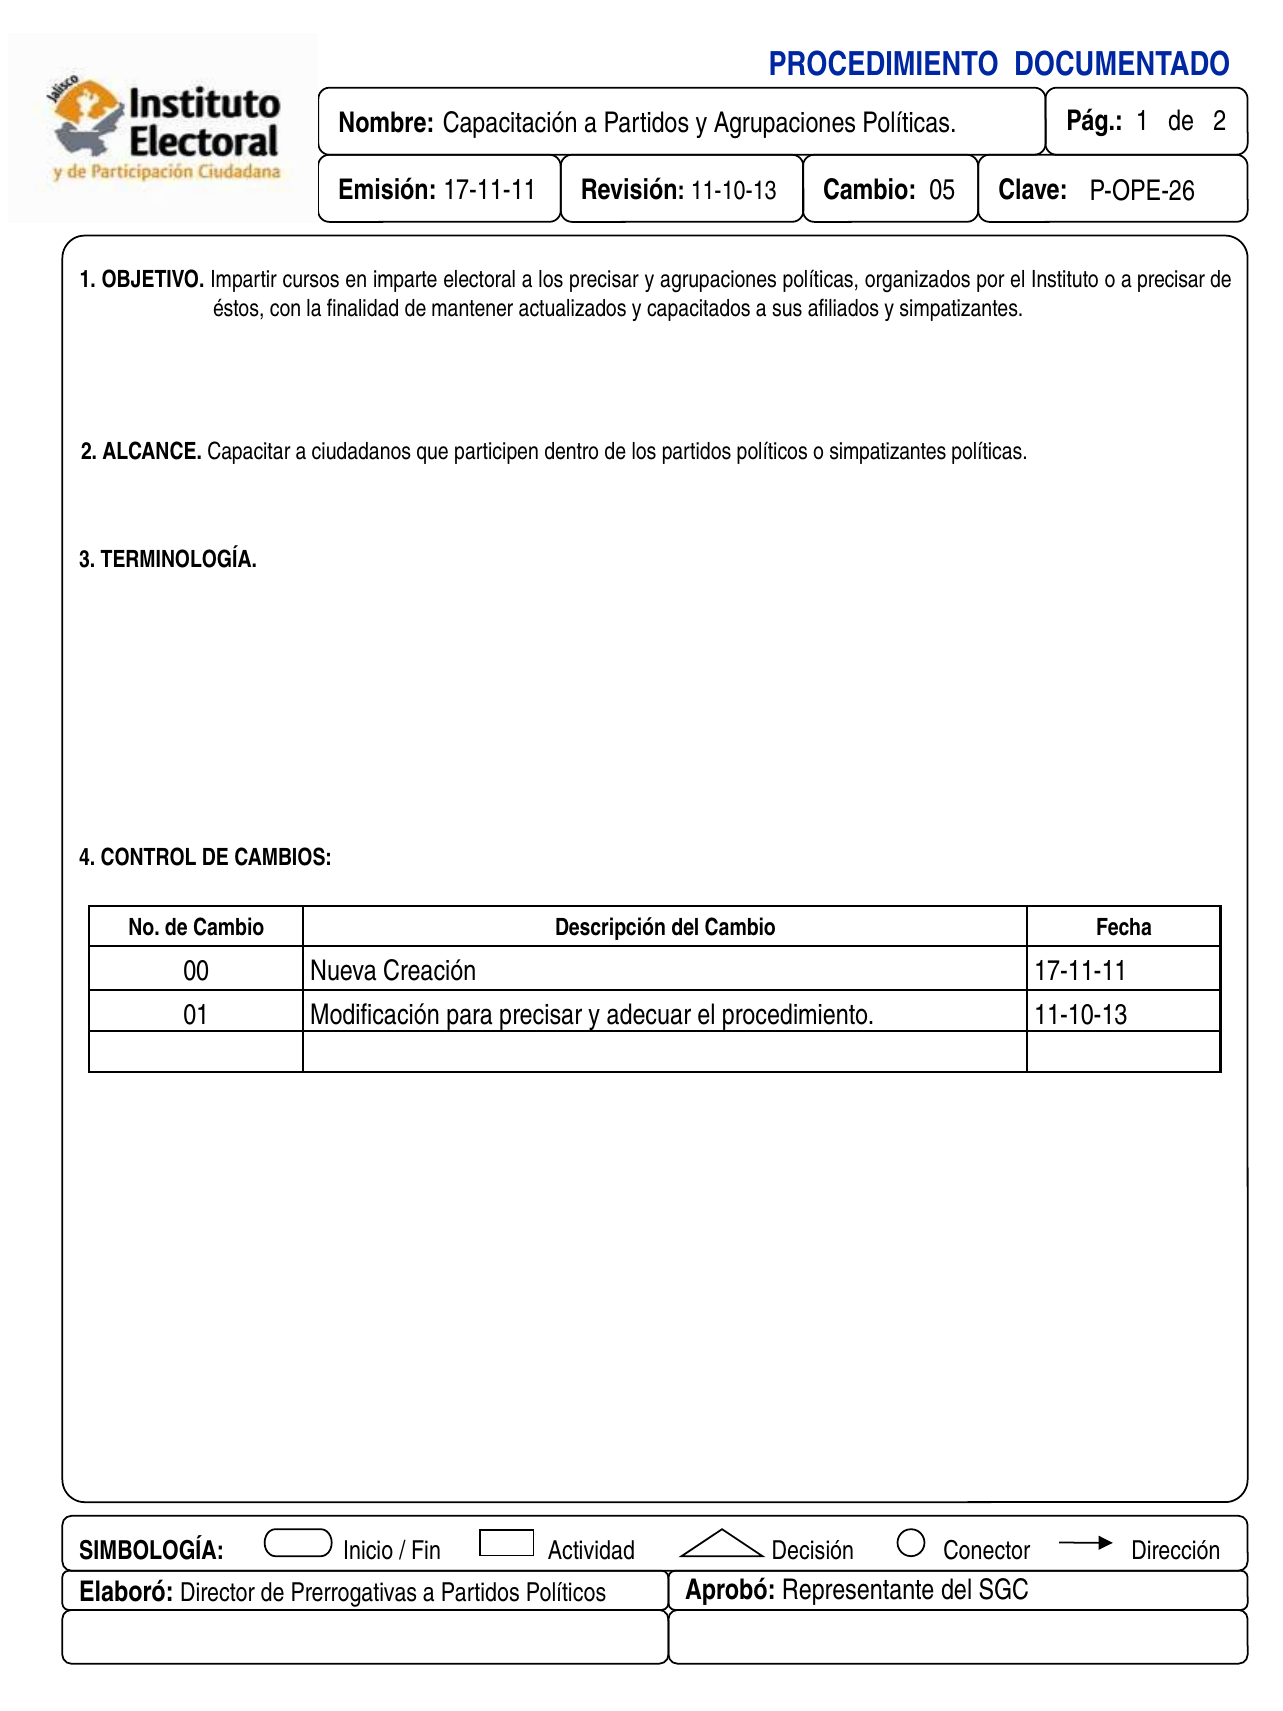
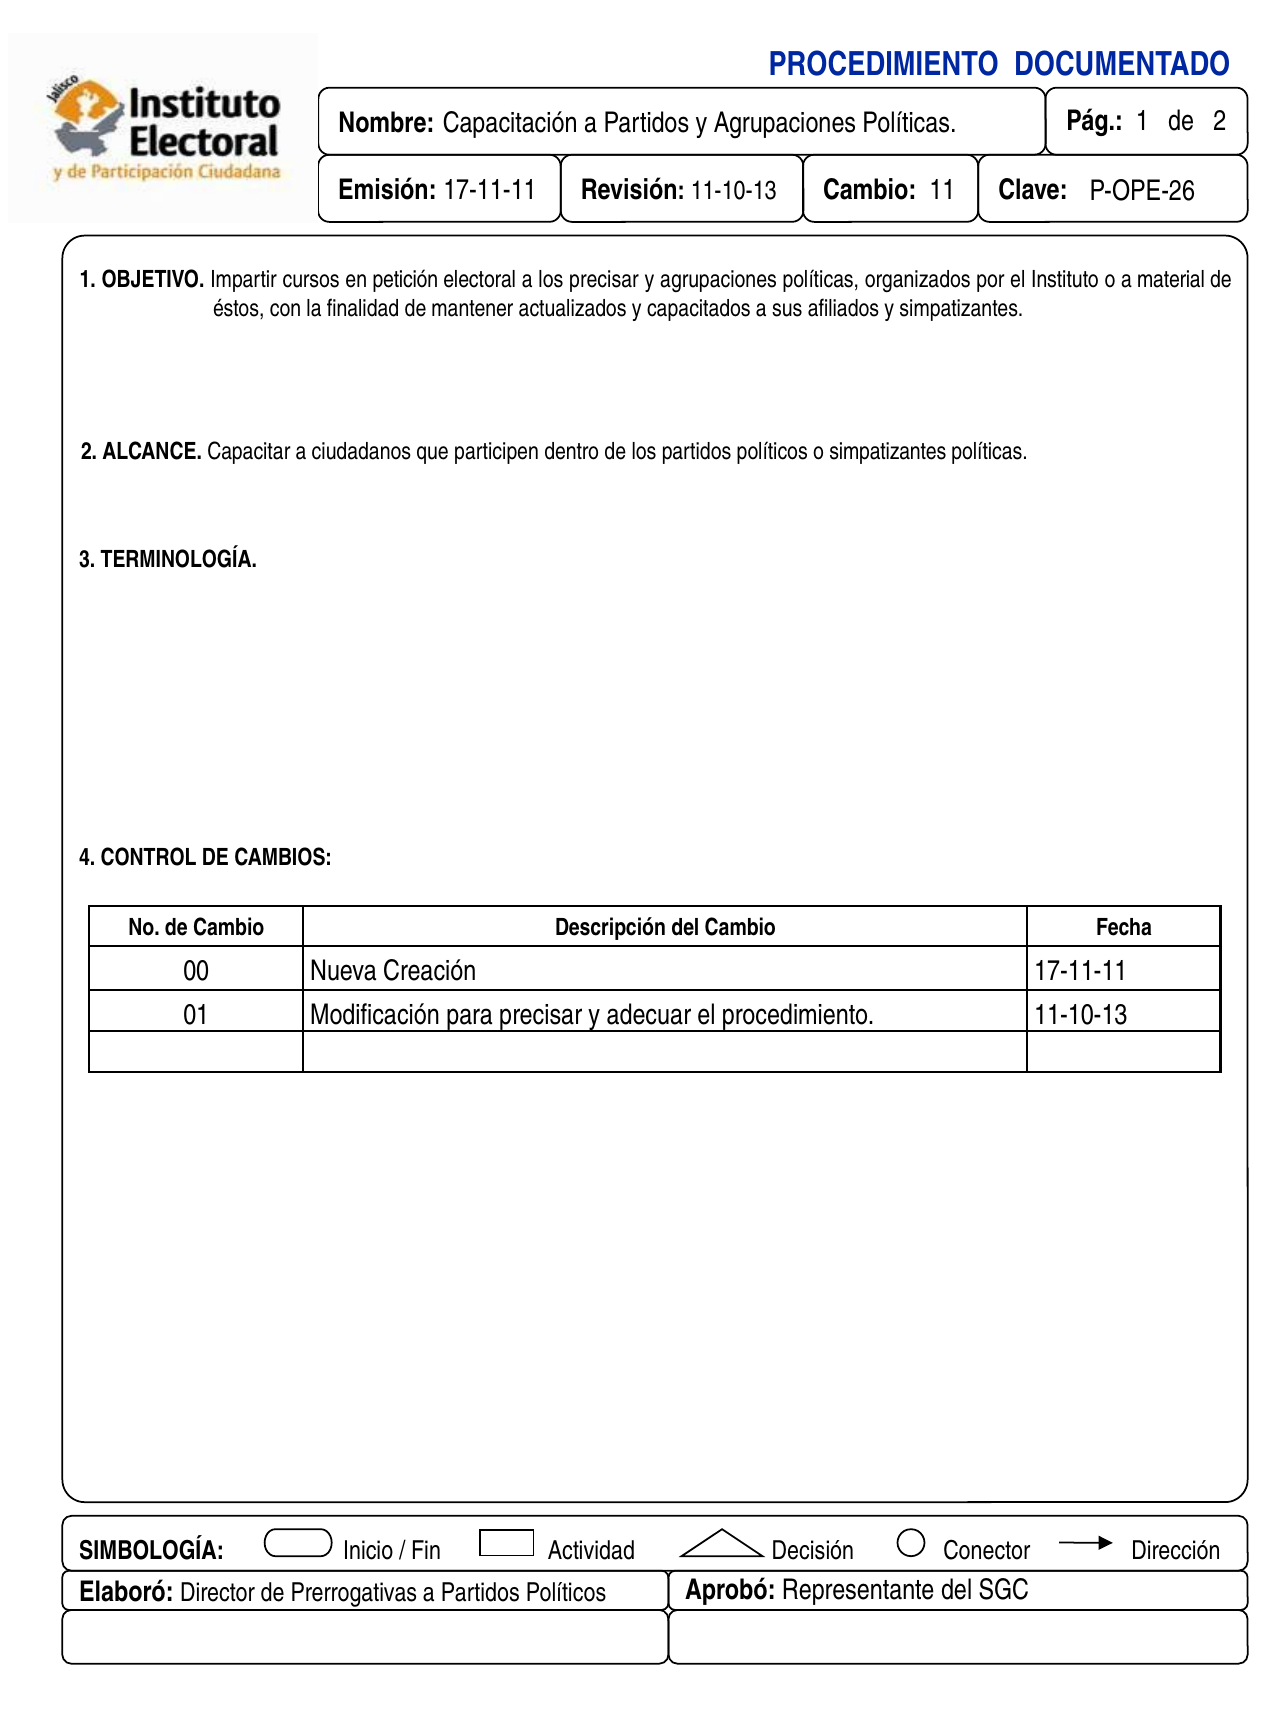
05: 05 -> 11 (942, 190)
imparte: imparte -> petición (405, 280)
a precisar: precisar -> material (1171, 280)
